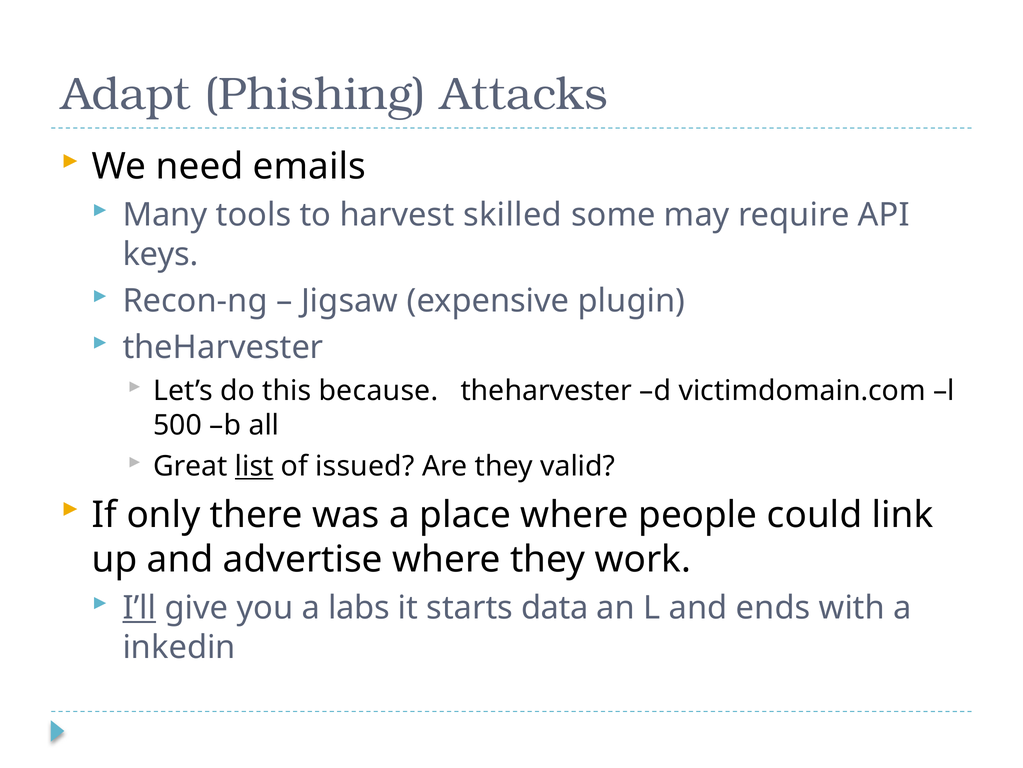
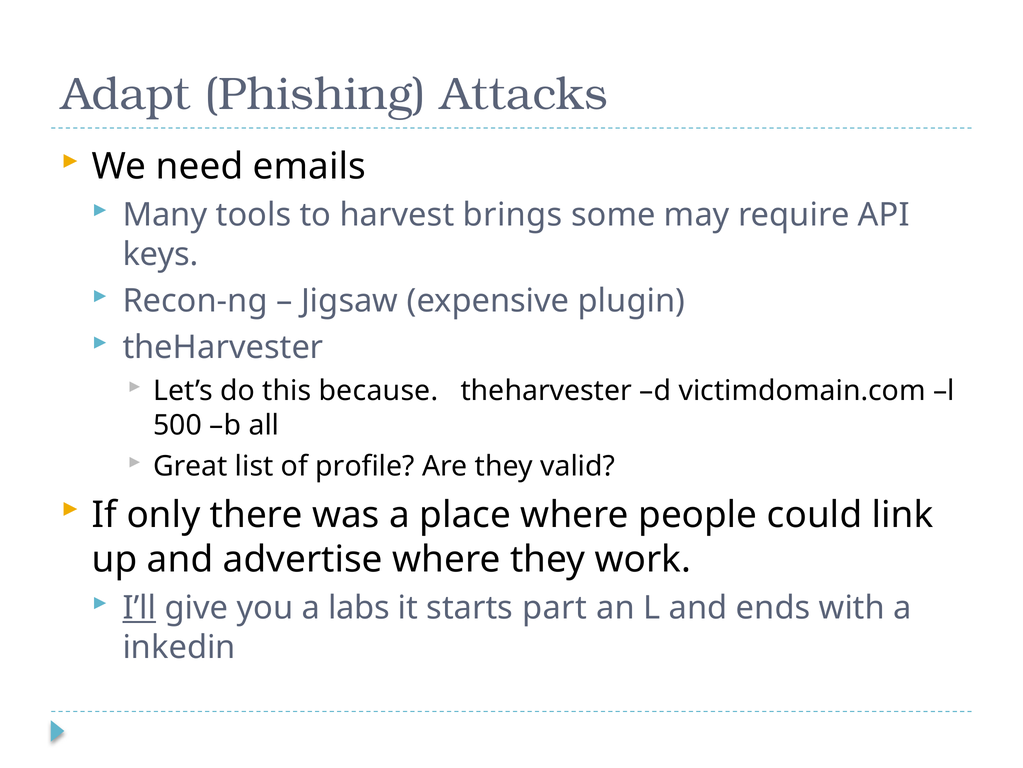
skilled: skilled -> brings (513, 215)
list underline: present -> none (254, 466)
issued: issued -> profile (365, 466)
data: data -> part (555, 607)
